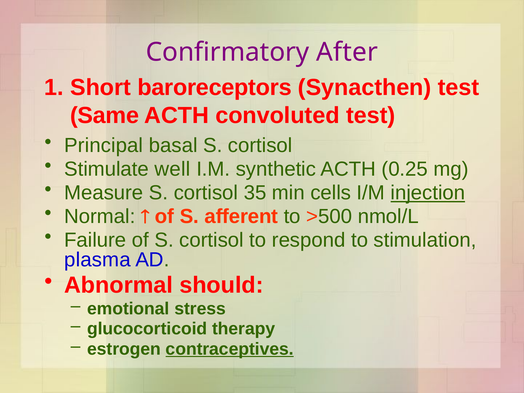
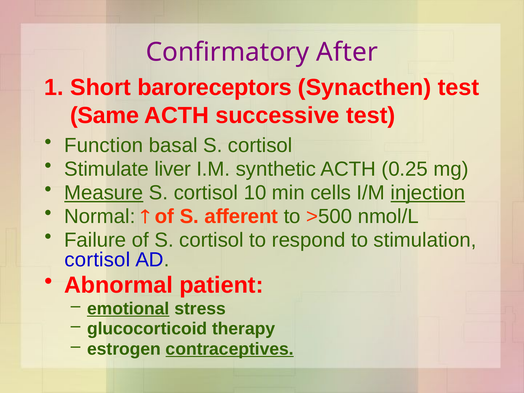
convoluted: convoluted -> successive (278, 115)
Principal: Principal -> Function (104, 146)
well: well -> liver (173, 169)
Measure underline: none -> present (104, 193)
35: 35 -> 10 (255, 193)
plasma: plasma -> cortisol (97, 260)
should: should -> patient (221, 285)
emotional underline: none -> present (128, 309)
